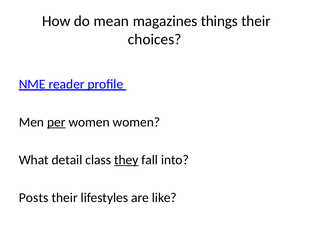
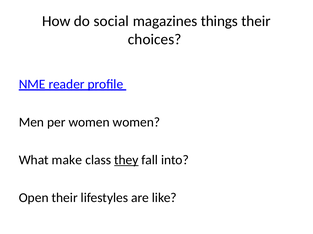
mean: mean -> social (111, 21)
per underline: present -> none (56, 123)
detail: detail -> make (67, 160)
Posts: Posts -> Open (34, 198)
